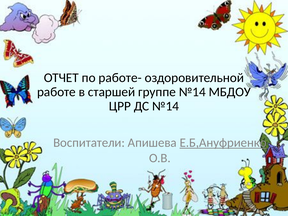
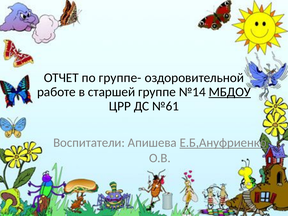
работе-: работе- -> группе- (120, 78)
МБДОУ underline: none -> present (230, 92)
ДС №14: №14 -> №61 (166, 106)
